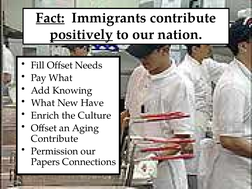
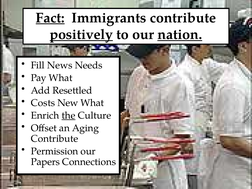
nation underline: none -> present (180, 35)
Fill Offset: Offset -> News (60, 65)
Knowing: Knowing -> Resettled (72, 90)
What: What -> Costs (43, 103)
New Have: Have -> What (92, 103)
the underline: none -> present (69, 116)
